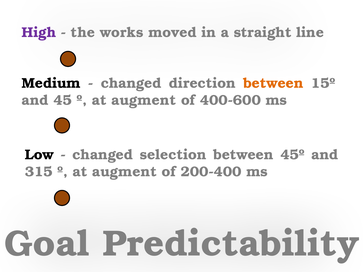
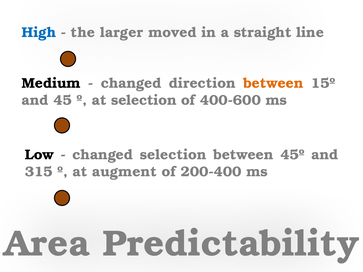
High colour: purple -> blue (39, 32)
works: works -> larger (122, 32)
45 º at augment: augment -> selection (144, 100)
Goal: Goal -> Area (47, 244)
